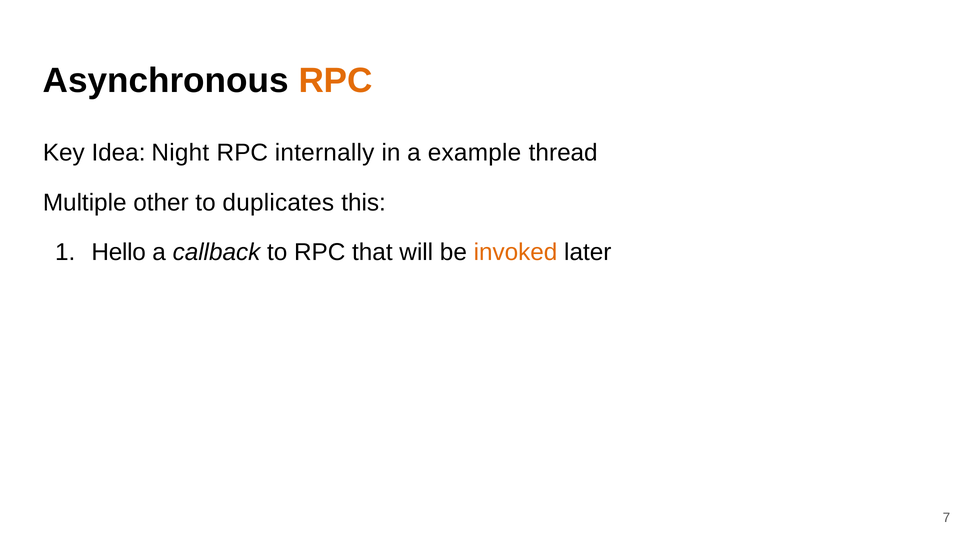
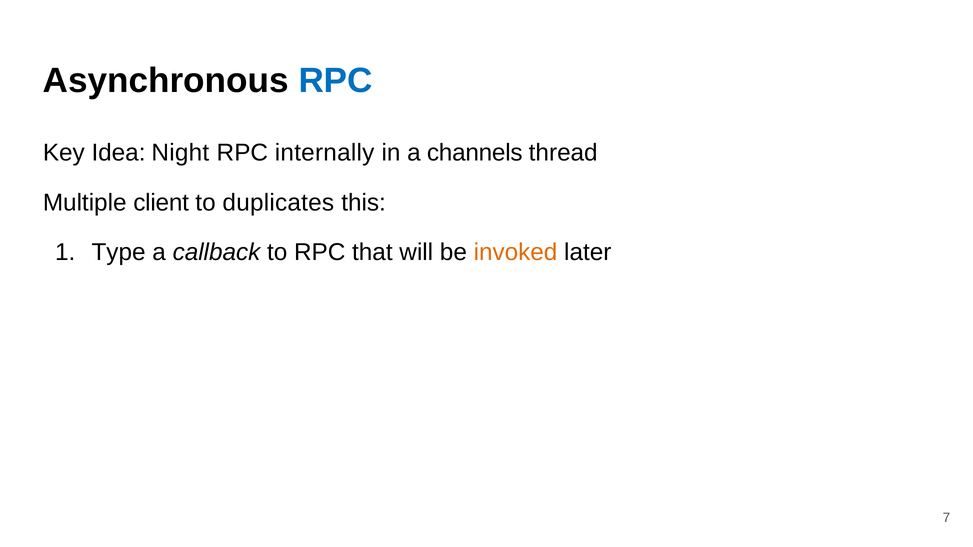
RPC colour: orange -> blue (336, 81)
example: example -> channels (475, 153)
other: other -> client (161, 203)
Hello: Hello -> Type (119, 253)
